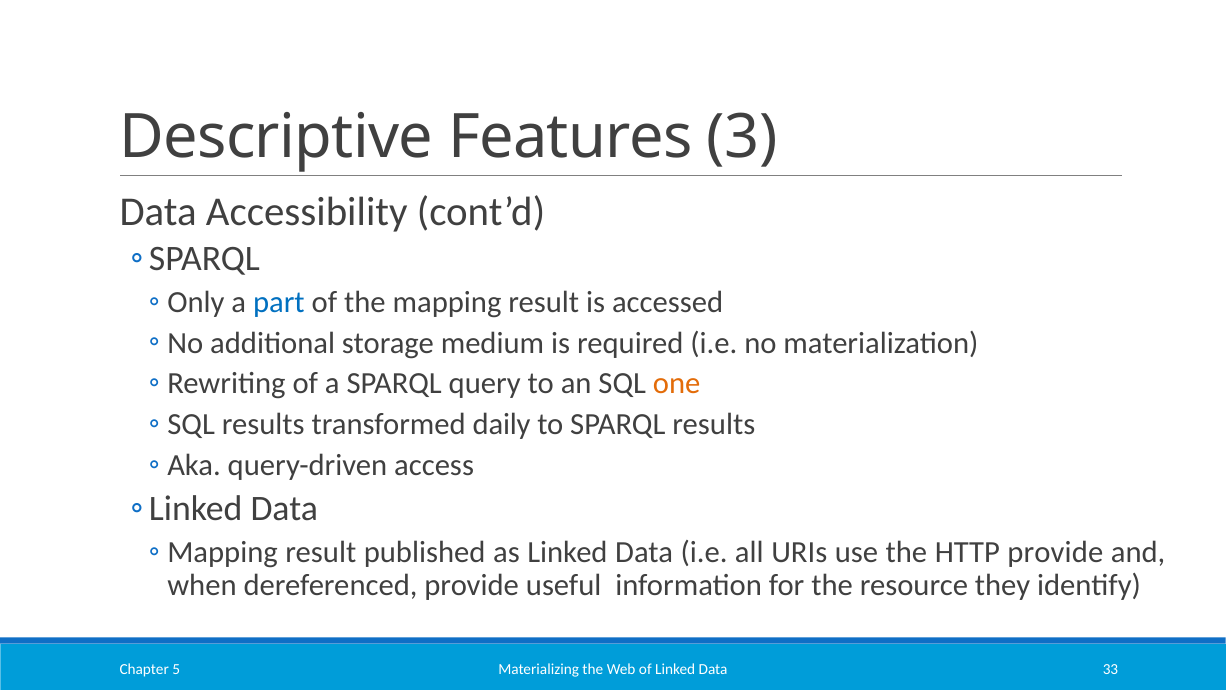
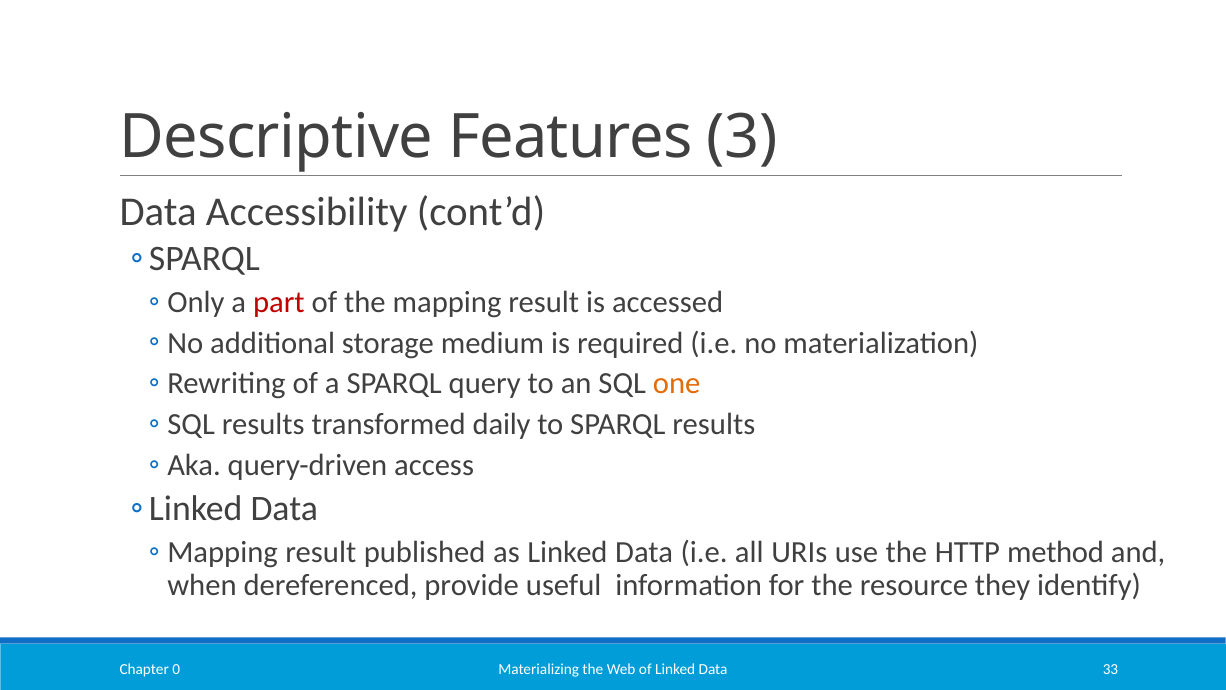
part colour: blue -> red (279, 302)
HTTP provide: provide -> method (1056, 552)
5: 5 -> 0 (176, 669)
